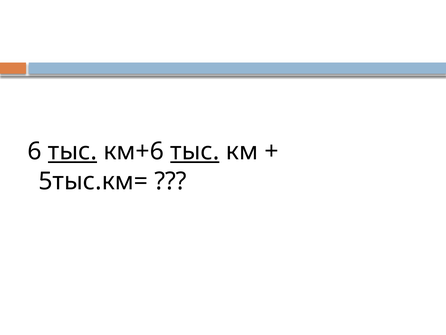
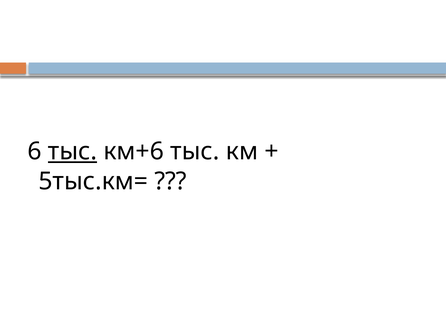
тыс underline: present -> none (195, 151)
